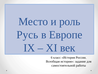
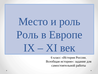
Русь: Русь -> Роль (27, 34)
